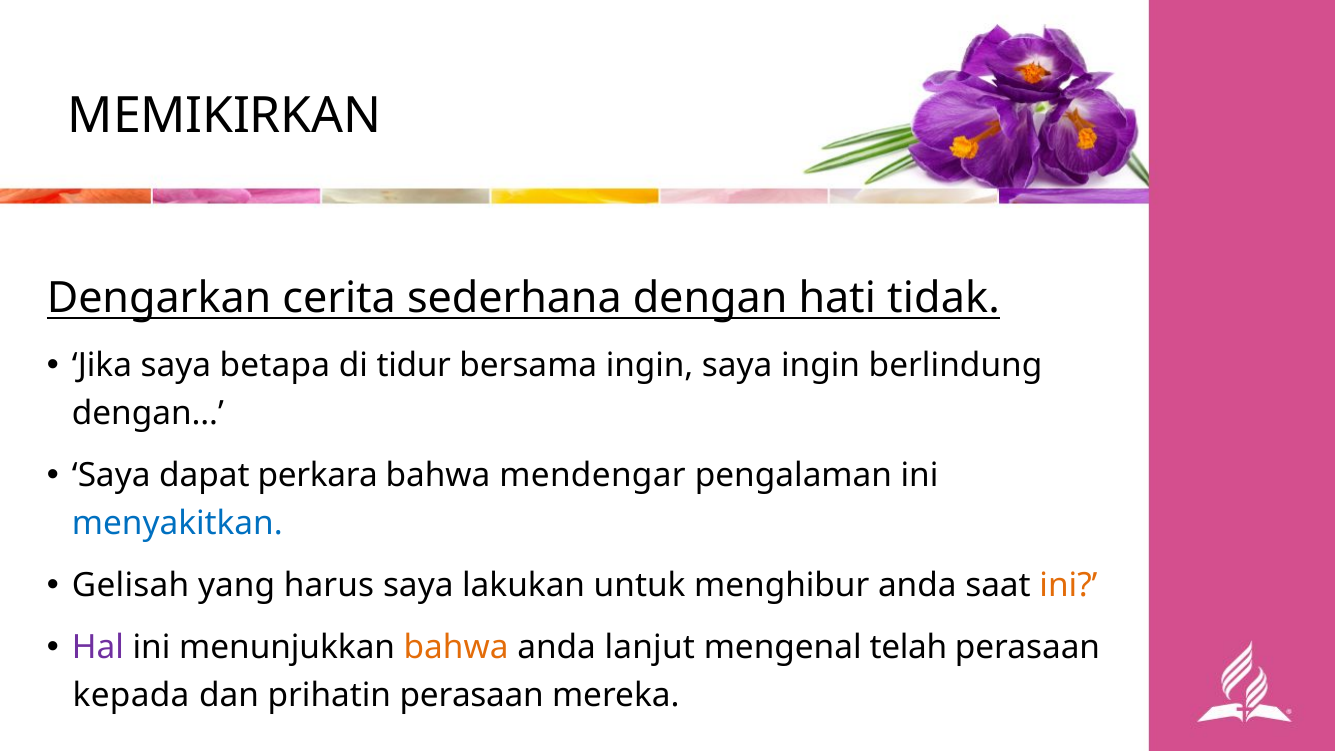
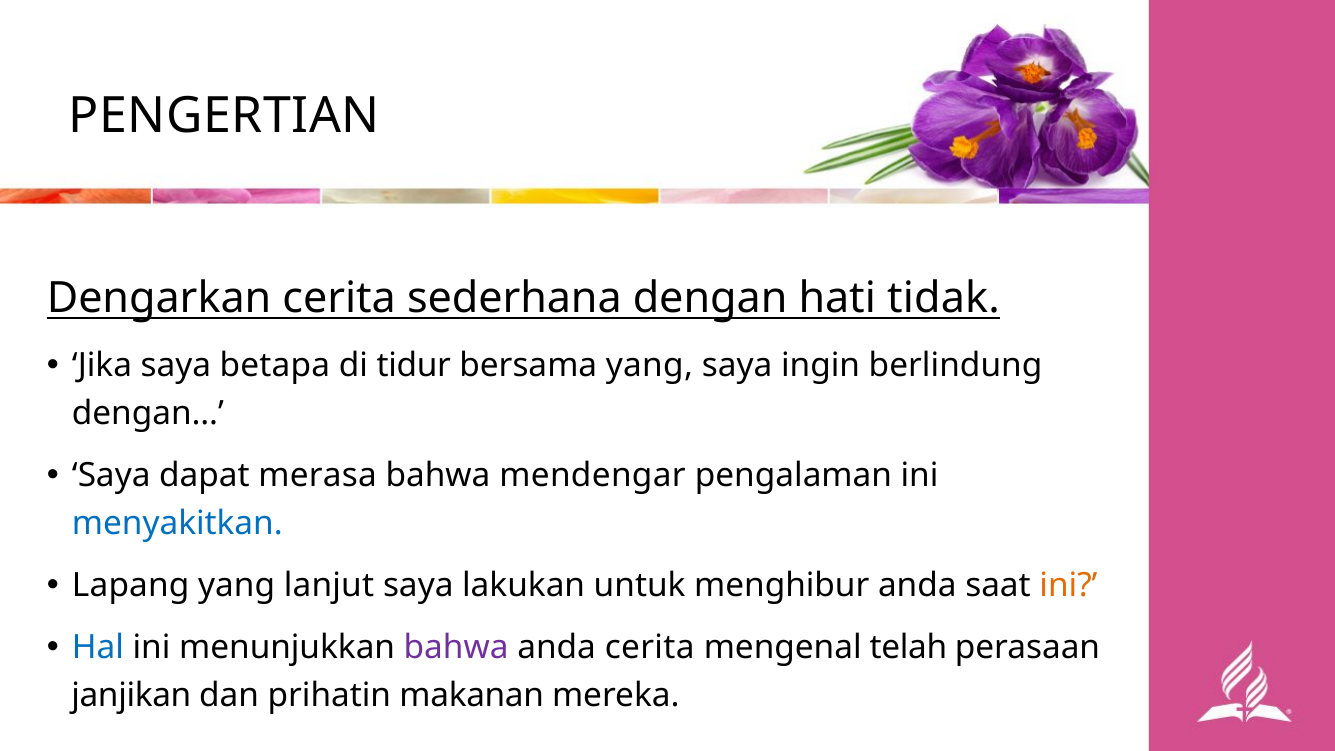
MEMIKIRKAN: MEMIKIRKAN -> PENGERTIAN (224, 116)
bersama ingin: ingin -> yang (649, 366)
perkara: perkara -> merasa (318, 476)
Gelisah: Gelisah -> Lapang (131, 586)
harus: harus -> lanjut (329, 586)
Hal colour: purple -> blue (98, 648)
bahwa colour: orange -> purple (456, 648)
anda lanjut: lanjut -> cerita (650, 648)
kepada: kepada -> janjikan (131, 696)
prihatin perasaan: perasaan -> makanan (472, 696)
